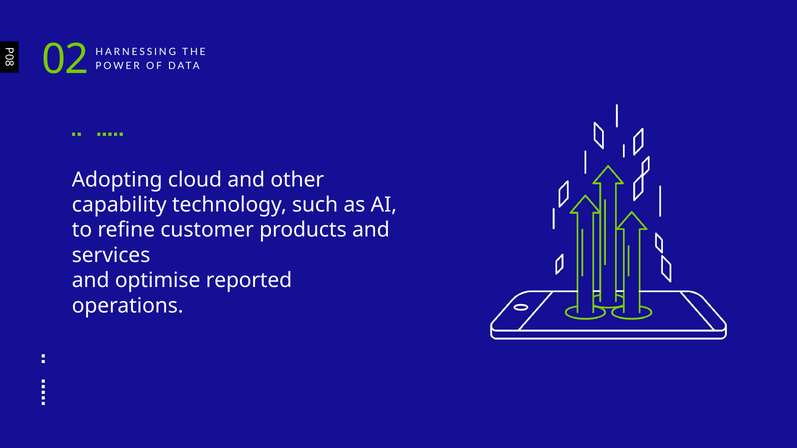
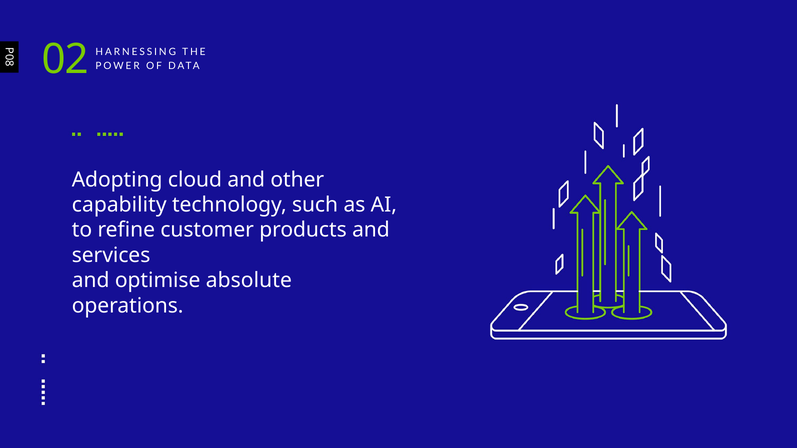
reported: reported -> absolute (249, 281)
